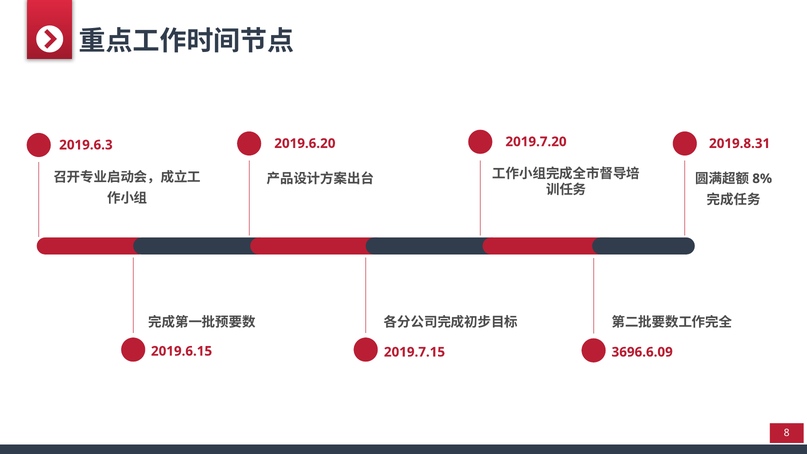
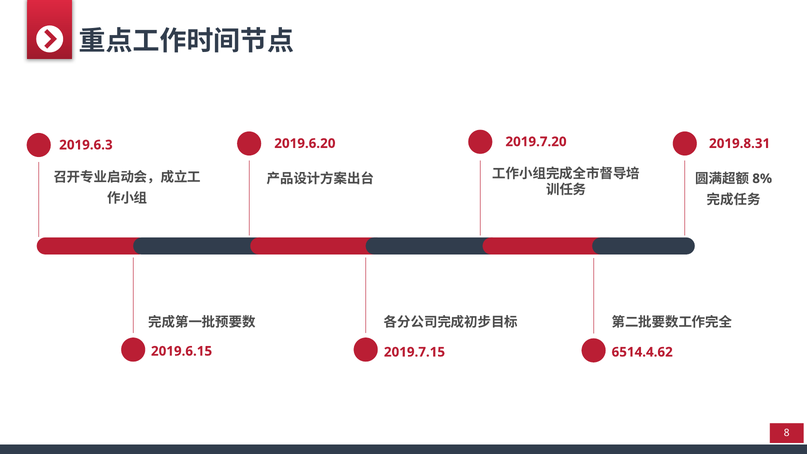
3696.6.09: 3696.6.09 -> 6514.4.62 (642, 352)
